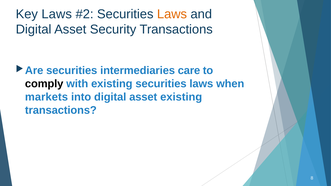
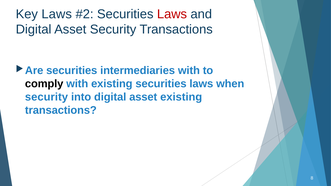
Laws colour: orange -> red (172, 14)
intermediaries care: care -> with (189, 71)
markets: markets -> security (46, 97)
